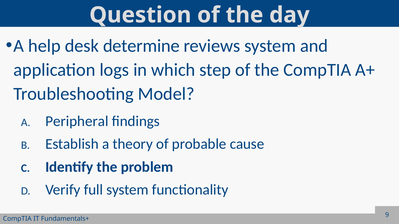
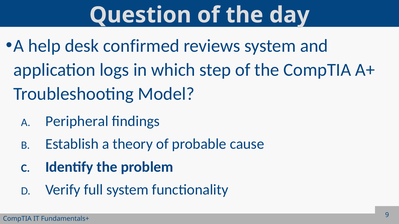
determine: determine -> confirmed (141, 46)
